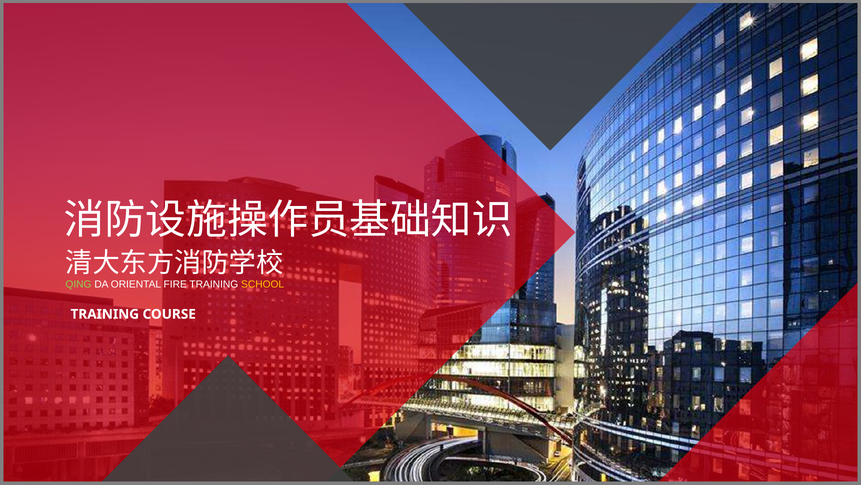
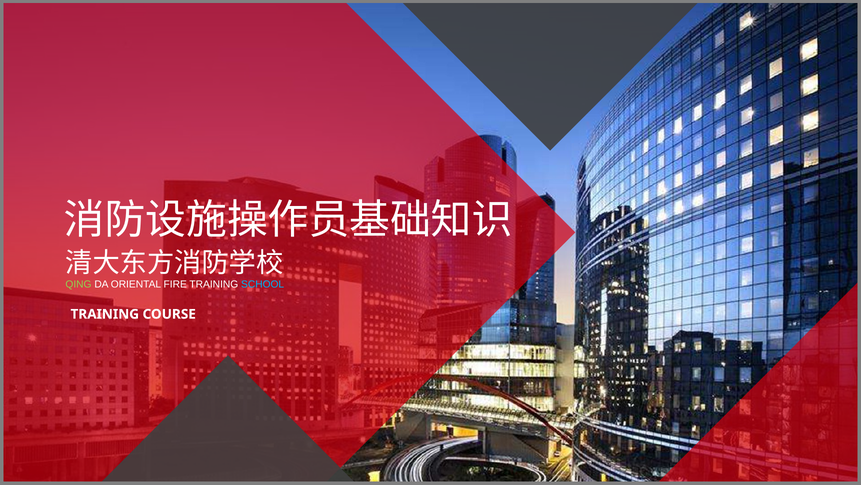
SCHOOL colour: yellow -> light blue (263, 284)
